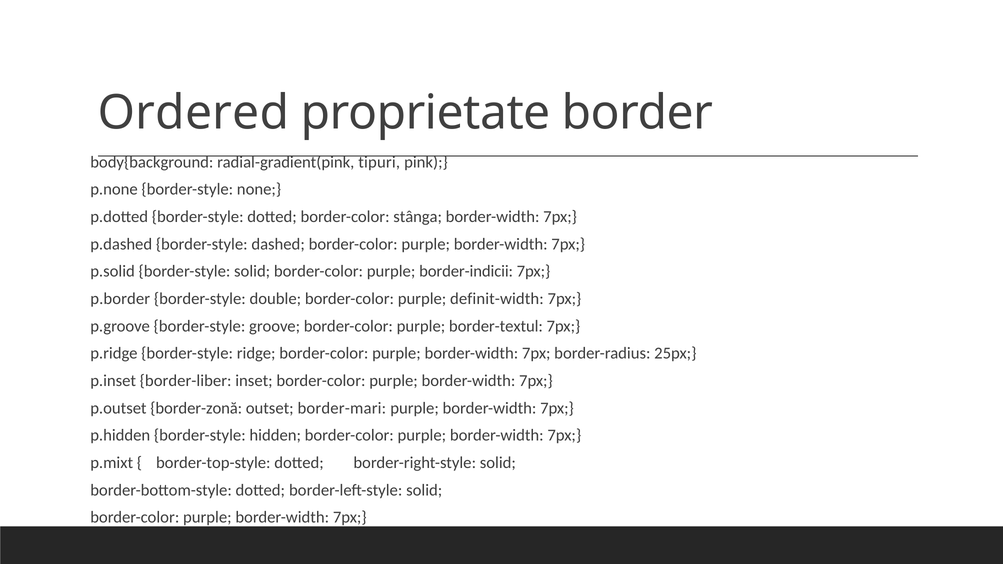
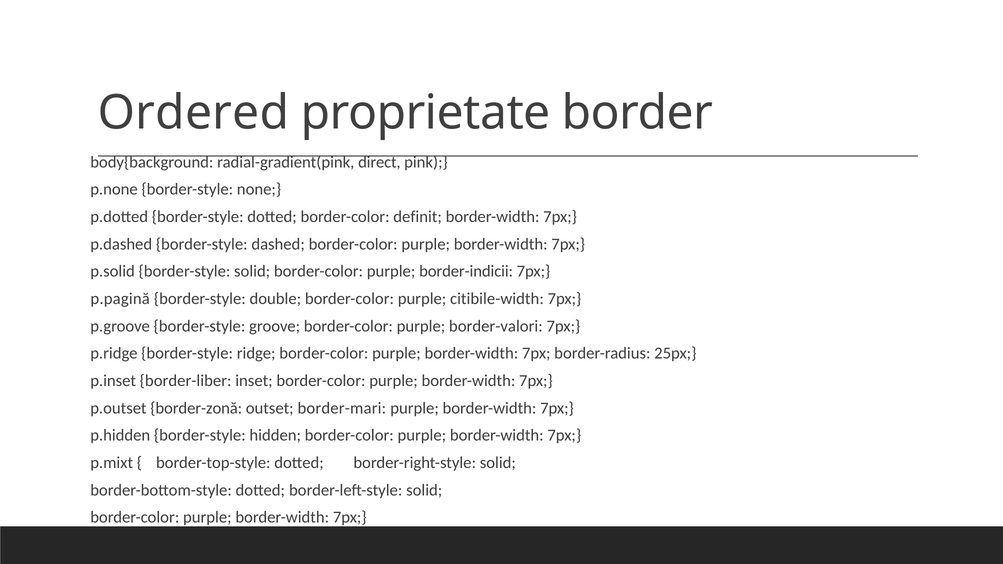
tipuri: tipuri -> direct (379, 162)
stânga: stânga -> definit (418, 217)
p.border: p.border -> p.pagină (120, 299)
definit-width: definit-width -> citibile-width (497, 299)
border-textul: border-textul -> border-valori (496, 326)
